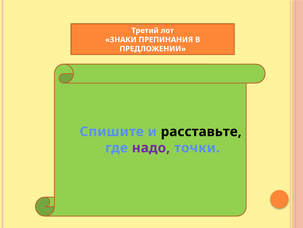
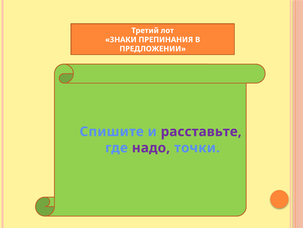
расставьте colour: black -> purple (201, 131)
